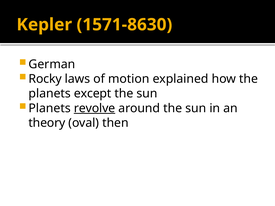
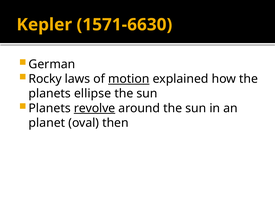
1571-8630: 1571-8630 -> 1571-6630 (124, 25)
motion underline: none -> present (129, 79)
except: except -> ellipse (93, 94)
theory: theory -> planet (47, 123)
